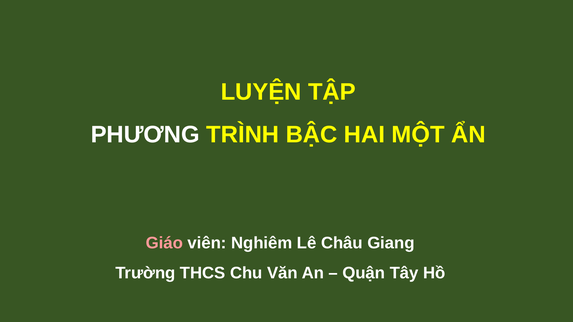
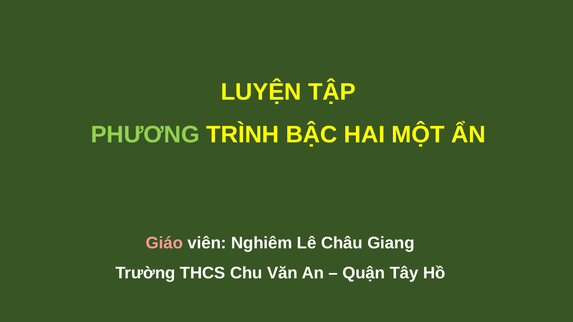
PHƯƠNG colour: white -> light green (145, 135)
